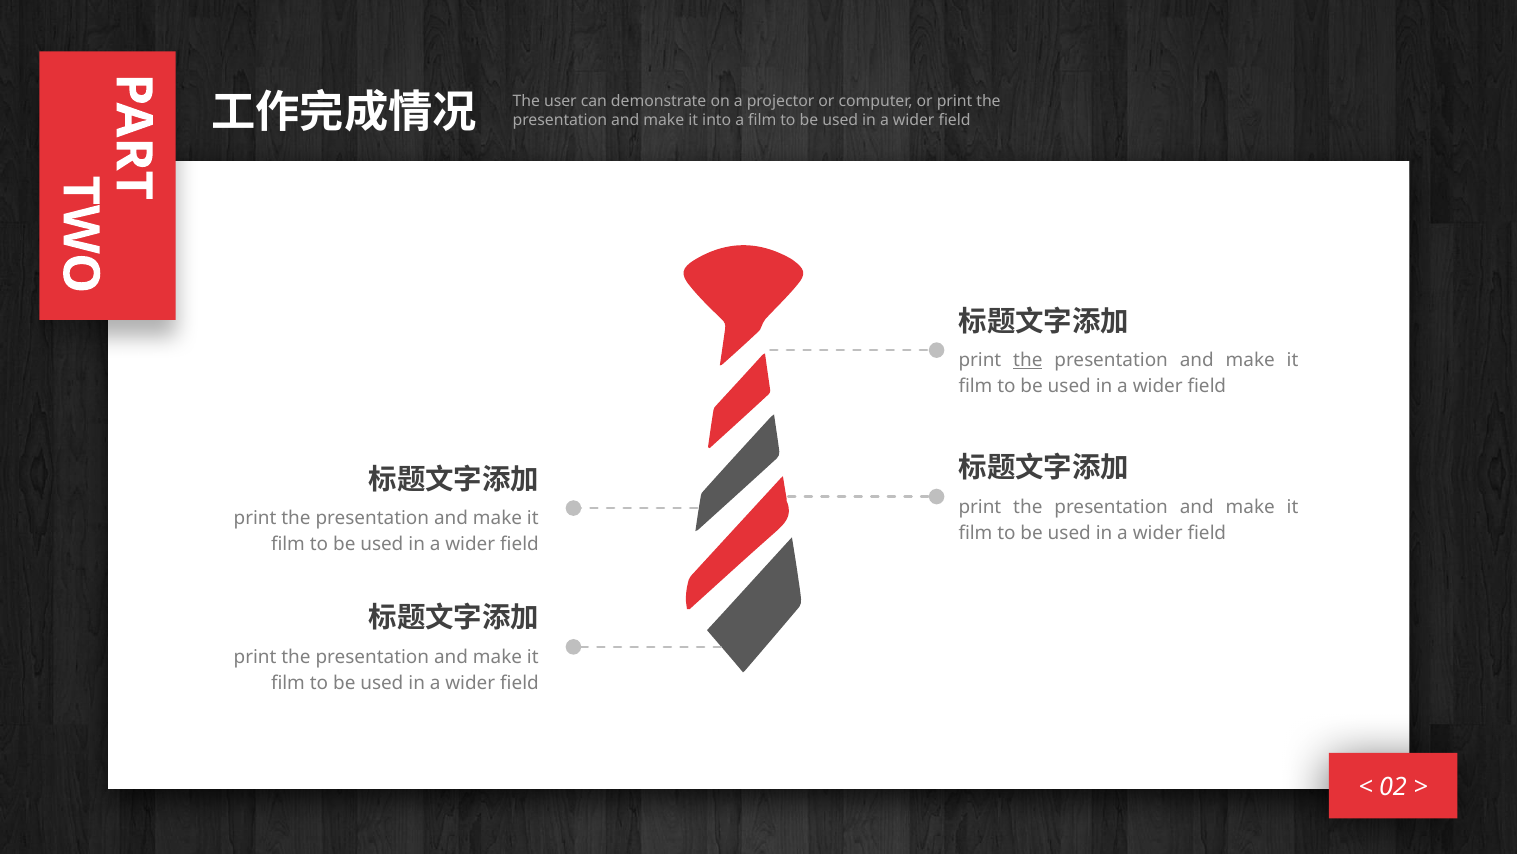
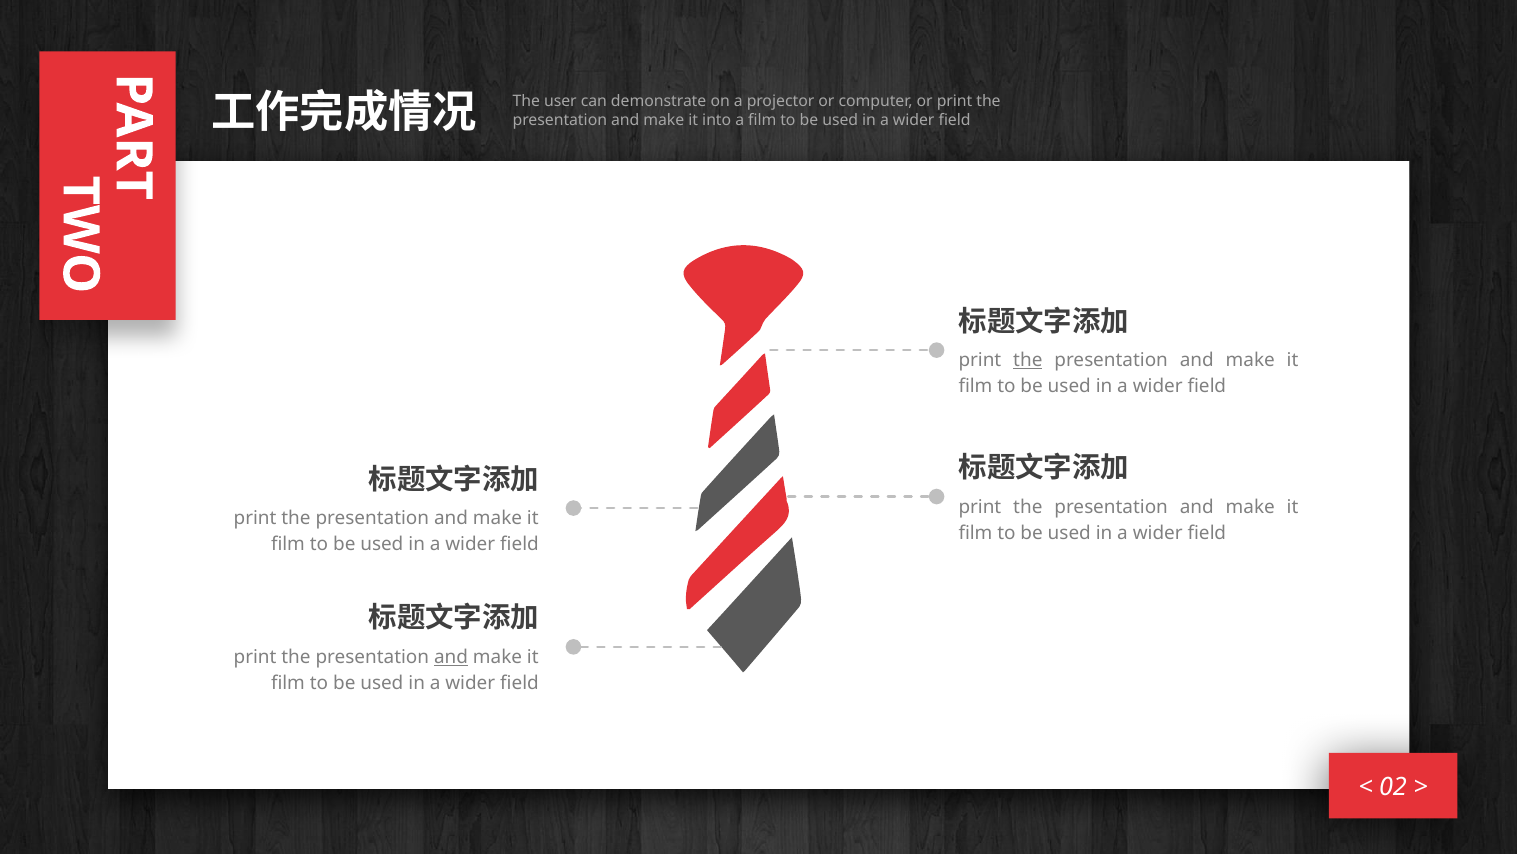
and underline: none -> present (451, 657)
